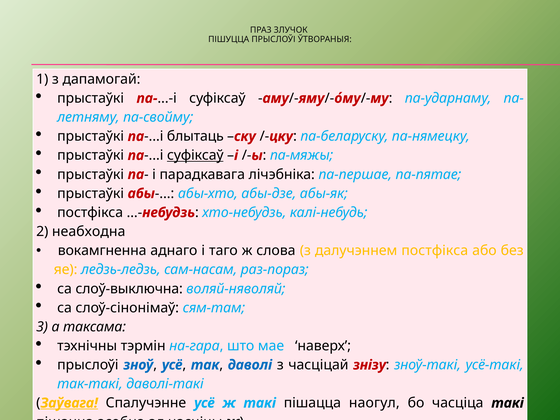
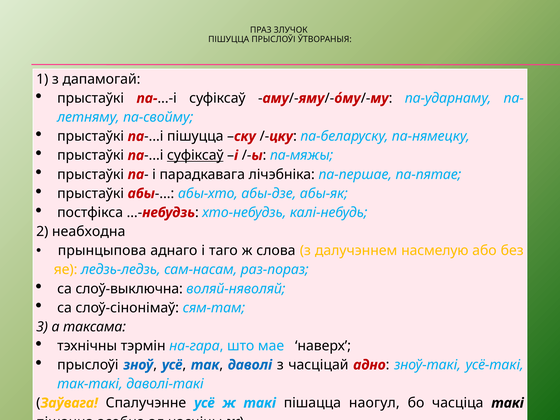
блытаць: блытаць -> пішуцца (195, 136)
вокамгненна: вокамгненна -> прынцыпова (102, 251)
далучэннем постфікса: постфікса -> насмелую (435, 251)
знізу: знізу -> адно (369, 365)
Заўвага underline: present -> none (69, 403)
